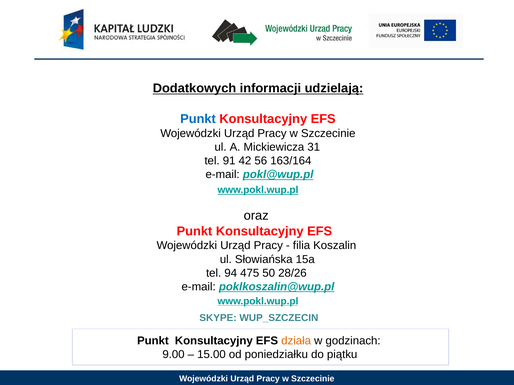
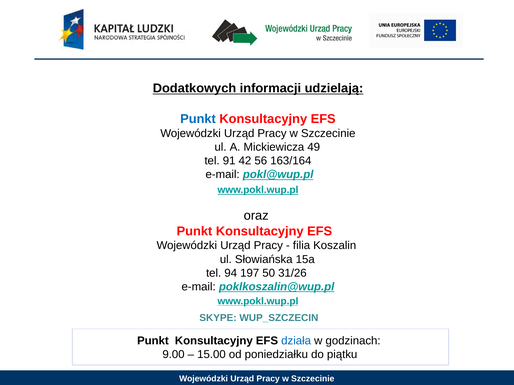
31: 31 -> 49 (314, 147)
475: 475 -> 197 (250, 273)
28/26: 28/26 -> 31/26 (292, 273)
działa colour: orange -> blue (296, 341)
